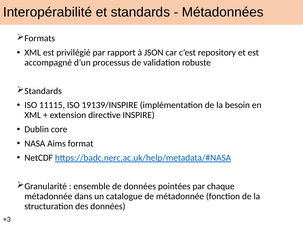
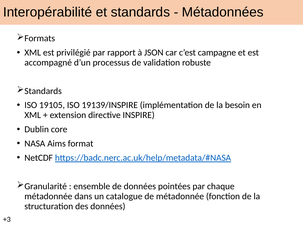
repository: repository -> campagne (217, 53)
11115: 11115 -> 19105 (52, 105)
